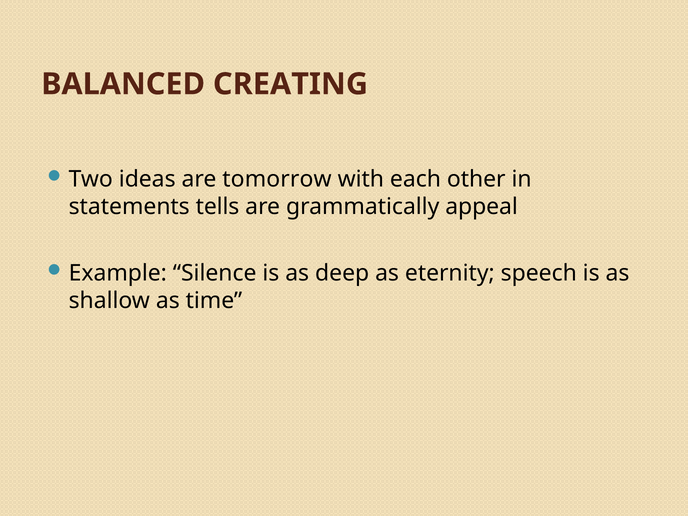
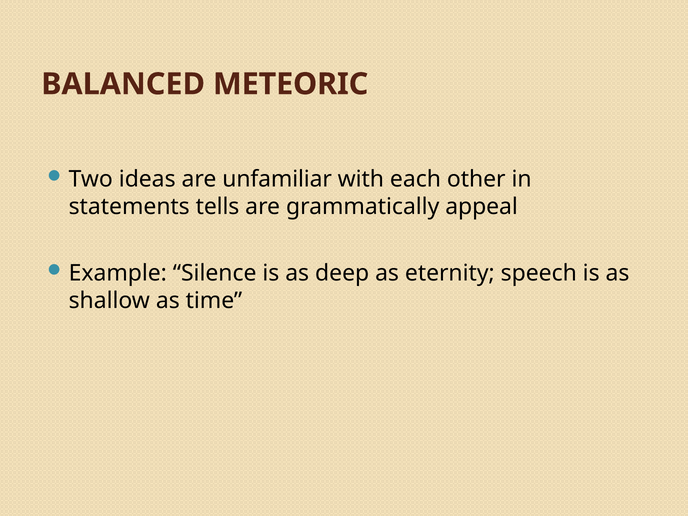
CREATING: CREATING -> METEORIC (291, 84)
tomorrow: tomorrow -> unfamiliar (277, 179)
